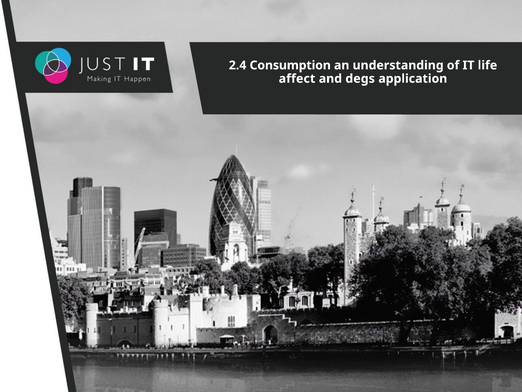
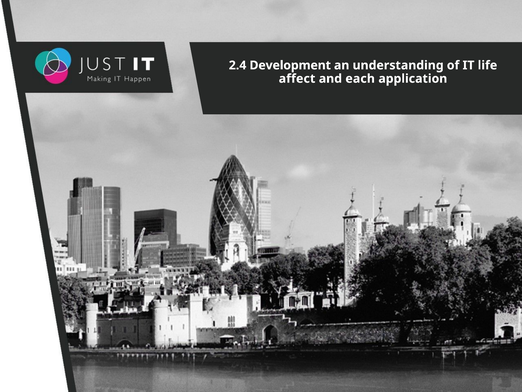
Consumption: Consumption -> Development (290, 65)
degs: degs -> each (360, 79)
